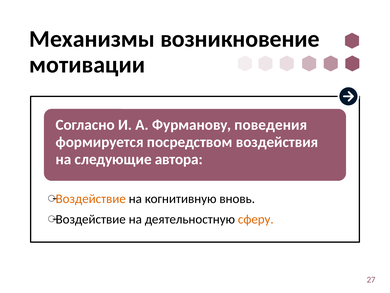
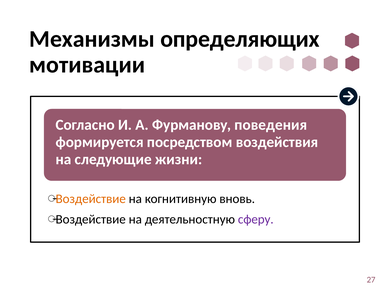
возникновение: возникновение -> определяющих (240, 39)
автора: автора -> жизни (179, 159)
сферу colour: orange -> purple (256, 219)
